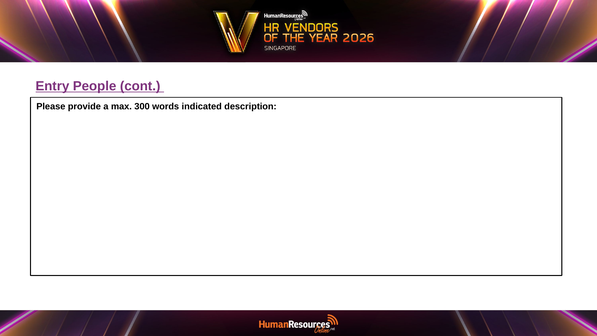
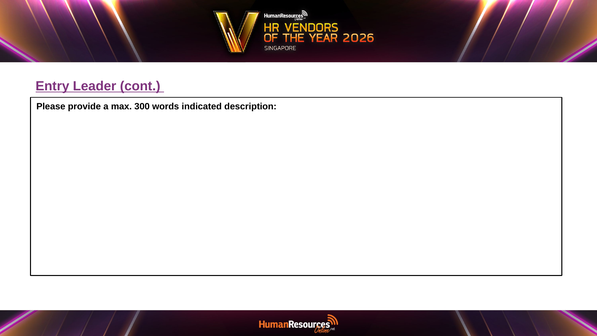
People: People -> Leader (95, 86)
